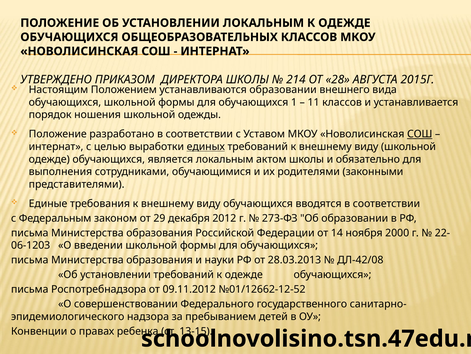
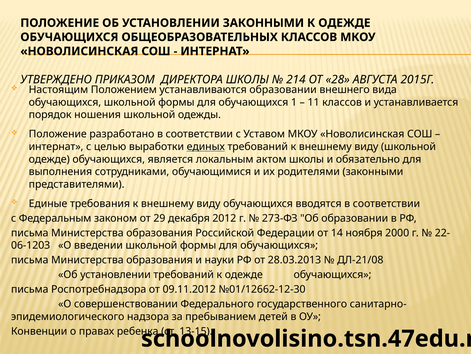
УСТАНОВЛЕНИИ ЛОКАЛЬНЫМ: ЛОКАЛЬНЫМ -> ЗАКОННЫМИ (263, 23)
СОШ underline: present -> none (420, 134)
ДЛ-42/08: ДЛ-42/08 -> ДЛ-21/08 (360, 260)
№01/12662-12-52: №01/12662-12-52 -> №01/12662-12-30 (262, 289)
